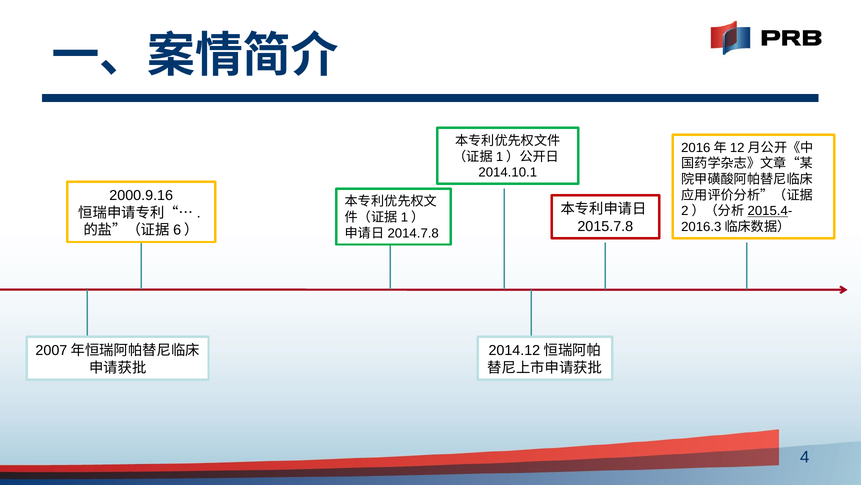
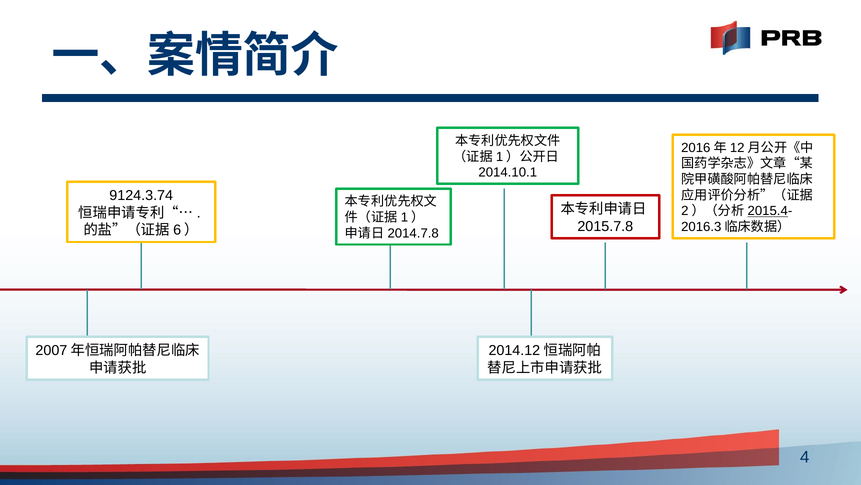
2000.9.16: 2000.9.16 -> 9124.3.74 (141, 195)
